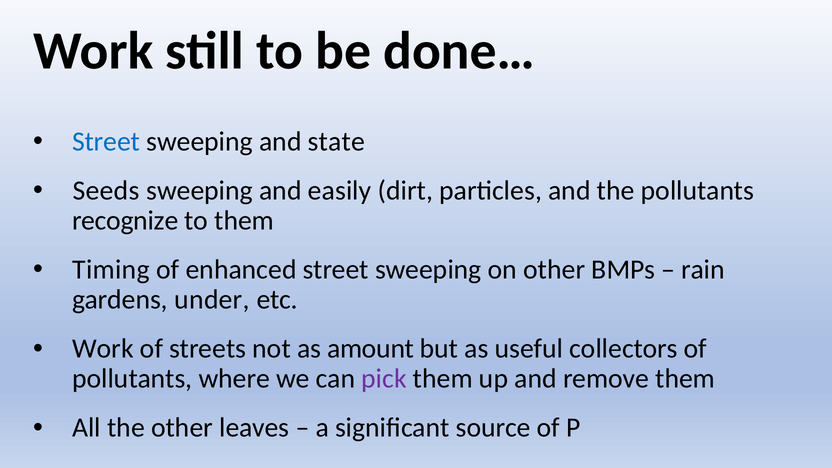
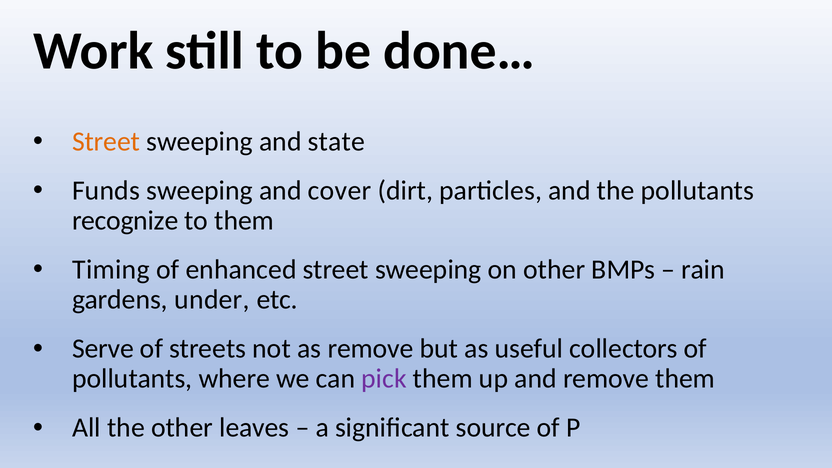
Street colour: blue -> orange (106, 142)
Seeds: Seeds -> Funds (106, 191)
easily: easily -> cover (340, 191)
Work: Work -> Serve (103, 349)
as amount: amount -> remove (370, 349)
